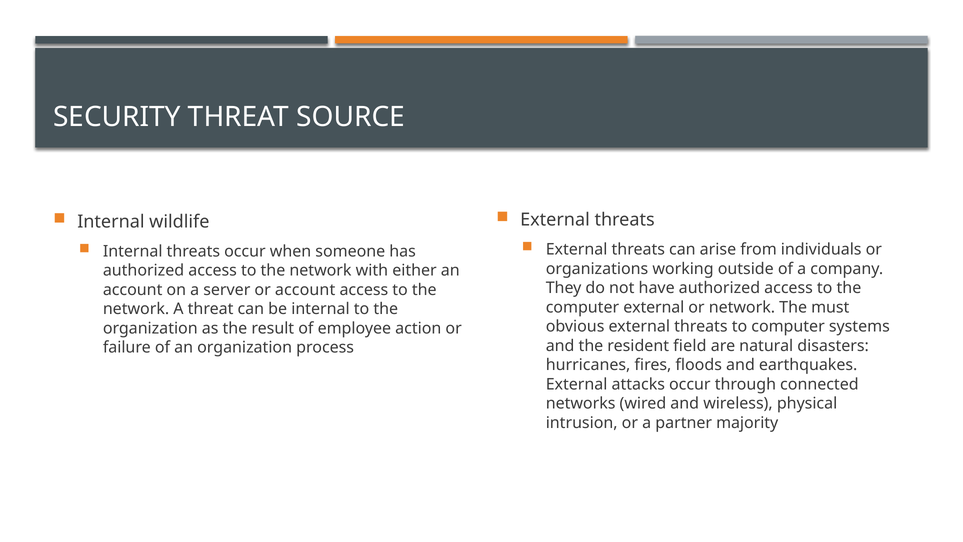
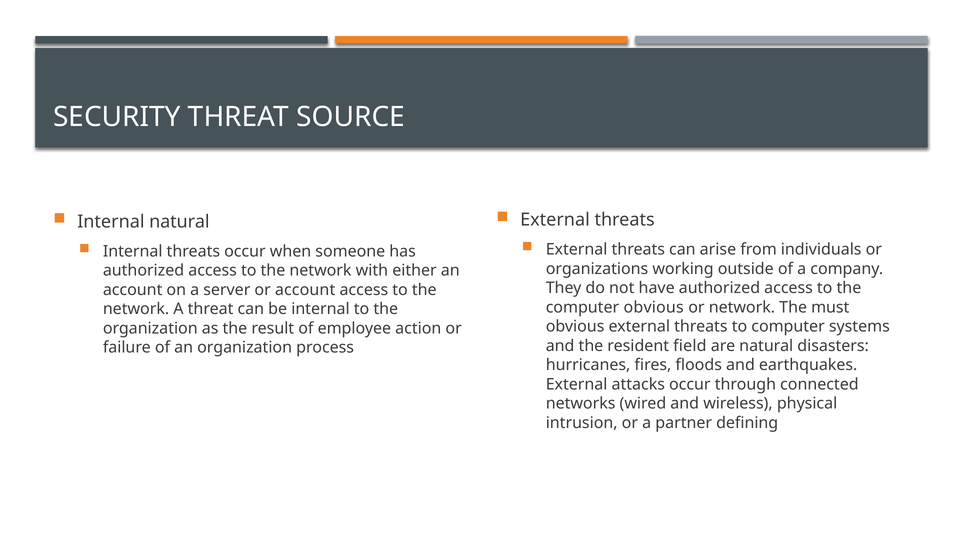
Internal wildlife: wildlife -> natural (179, 222)
computer external: external -> obvious (654, 307)
majority: majority -> defining (747, 423)
